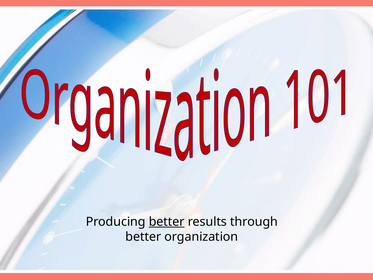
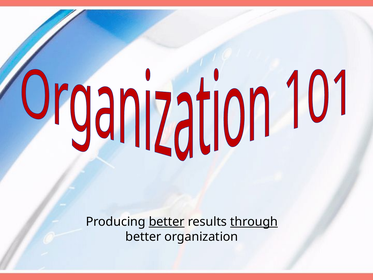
through underline: none -> present (254, 222)
